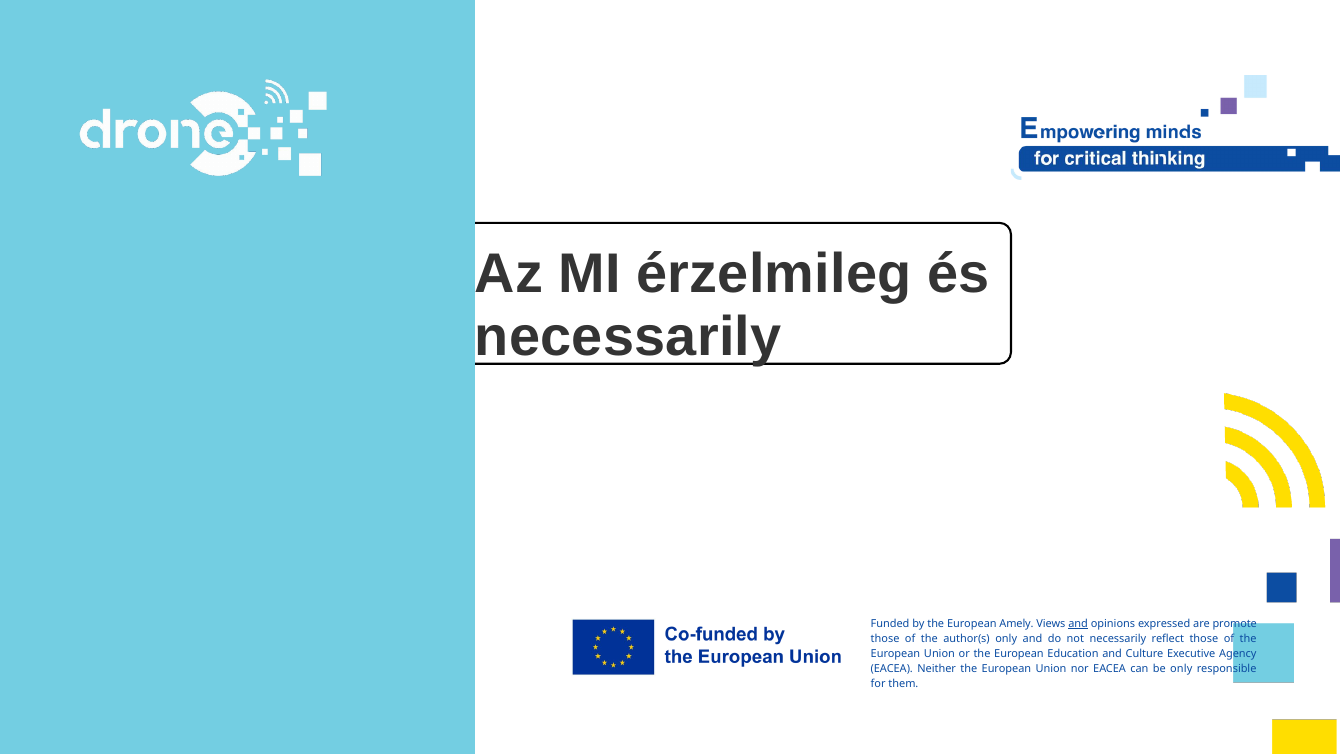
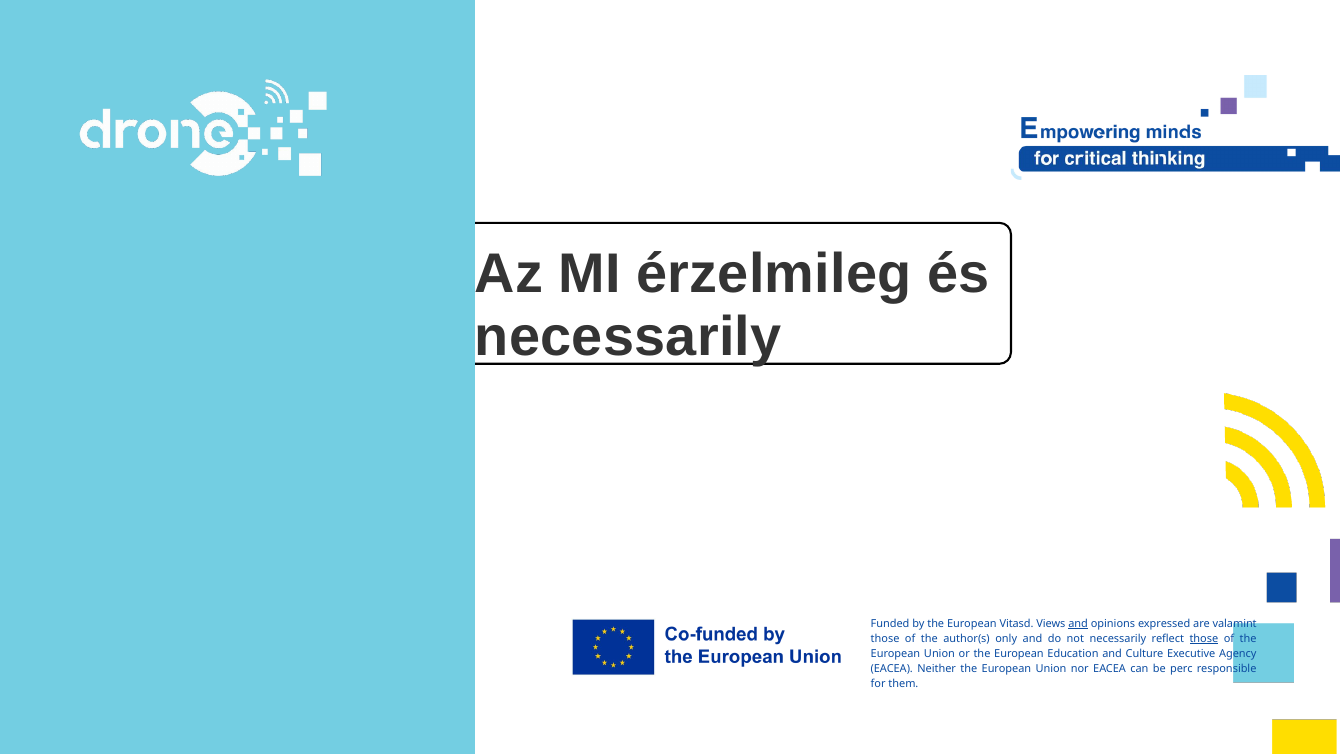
Amely: Amely -> Vitasd (1017, 624)
promote: promote -> valamint (1235, 624)
those underline: none -> present (1204, 639)
be only: only -> perc (1181, 669)
